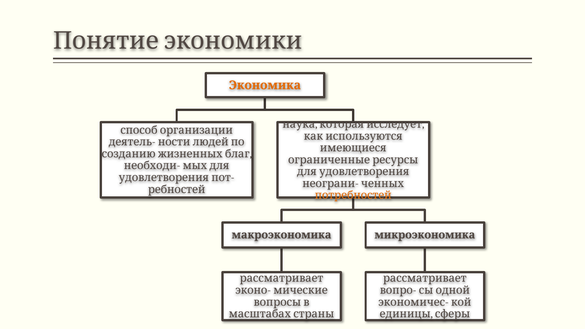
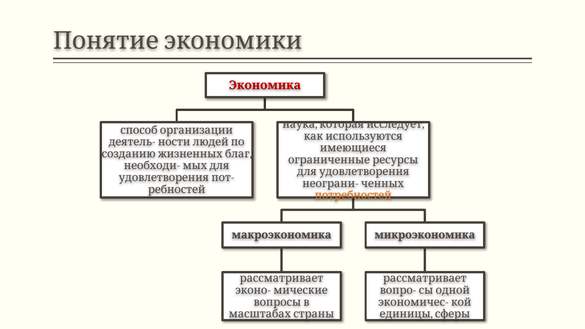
Экономика colour: orange -> red (265, 85)
